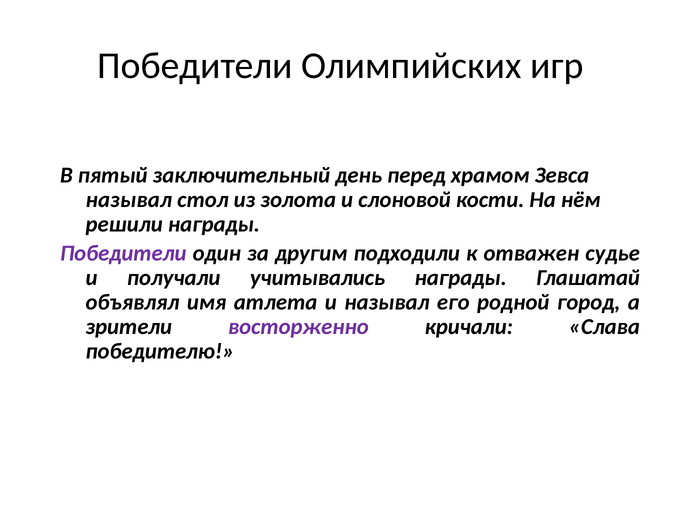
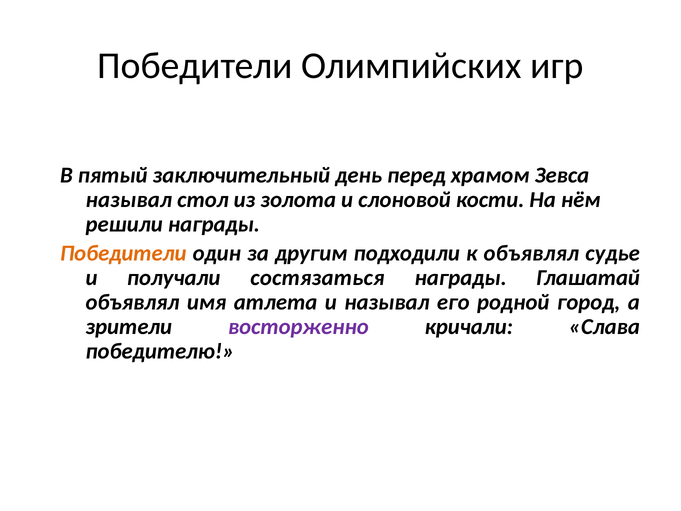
Победители colour: purple -> orange (123, 253)
к отважен: отважен -> объявлял (531, 253)
учитывались: учитывались -> состязаться (317, 278)
